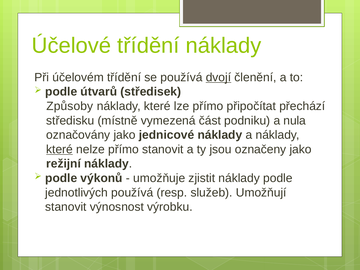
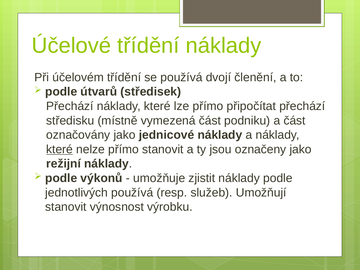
dvojí underline: present -> none (218, 77)
Způsoby: Způsoby -> Přechází (70, 106)
a nula: nula -> část (295, 121)
